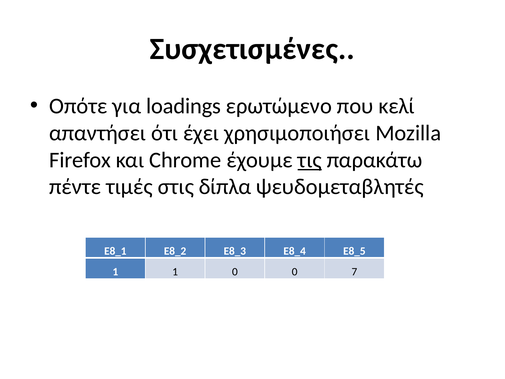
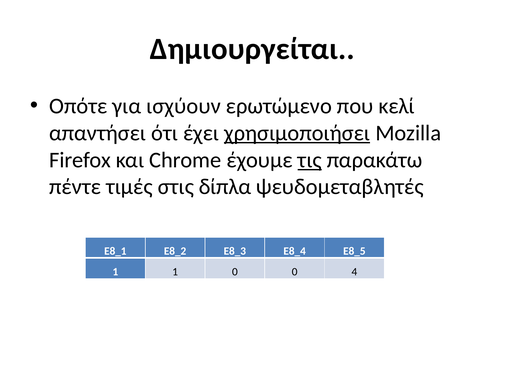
Συσχετισμένες: Συσχετισμένες -> Δημιουργείται (252, 49)
loadings: loadings -> ισχύουν (184, 106)
χρησιμοποιήσει underline: none -> present (297, 133)
7: 7 -> 4 (354, 272)
